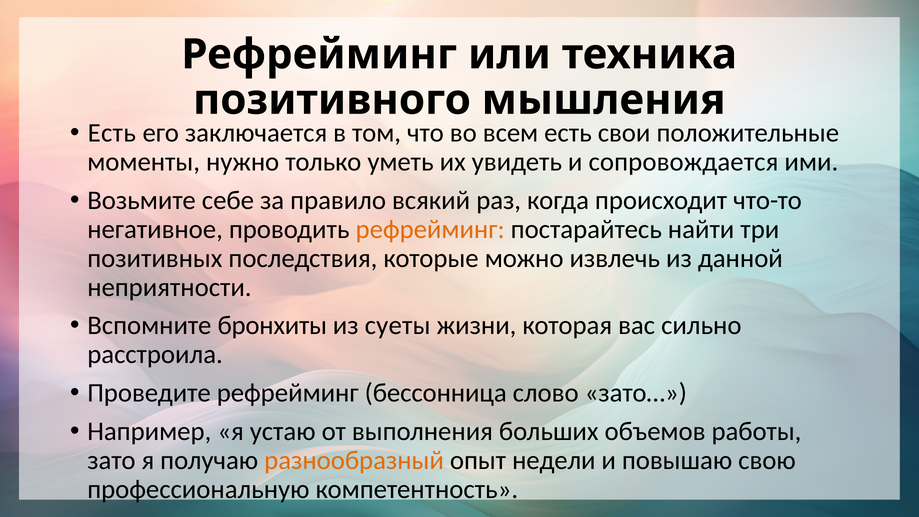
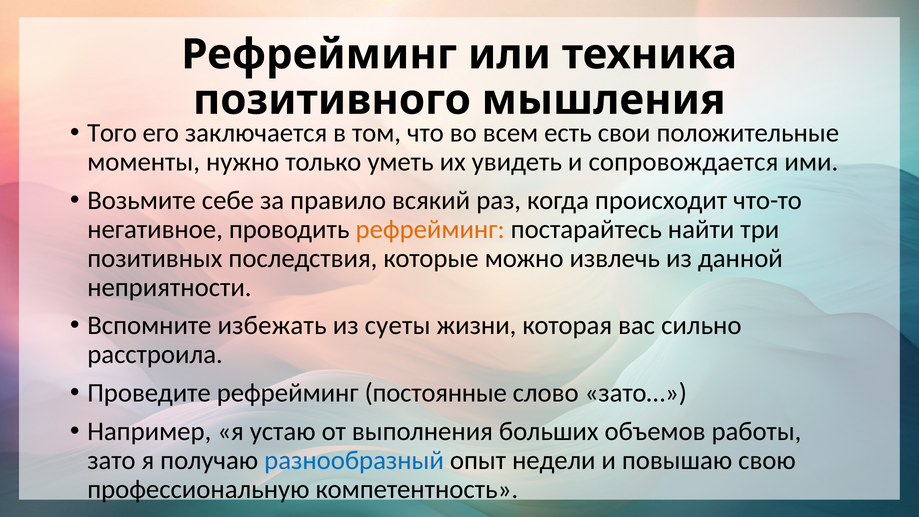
Есть: Есть -> Того (112, 133)
бронхиты: бронхиты -> избежать (272, 326)
бессонница: бессонница -> постоянные (436, 393)
разнообразный colour: orange -> blue (354, 460)
